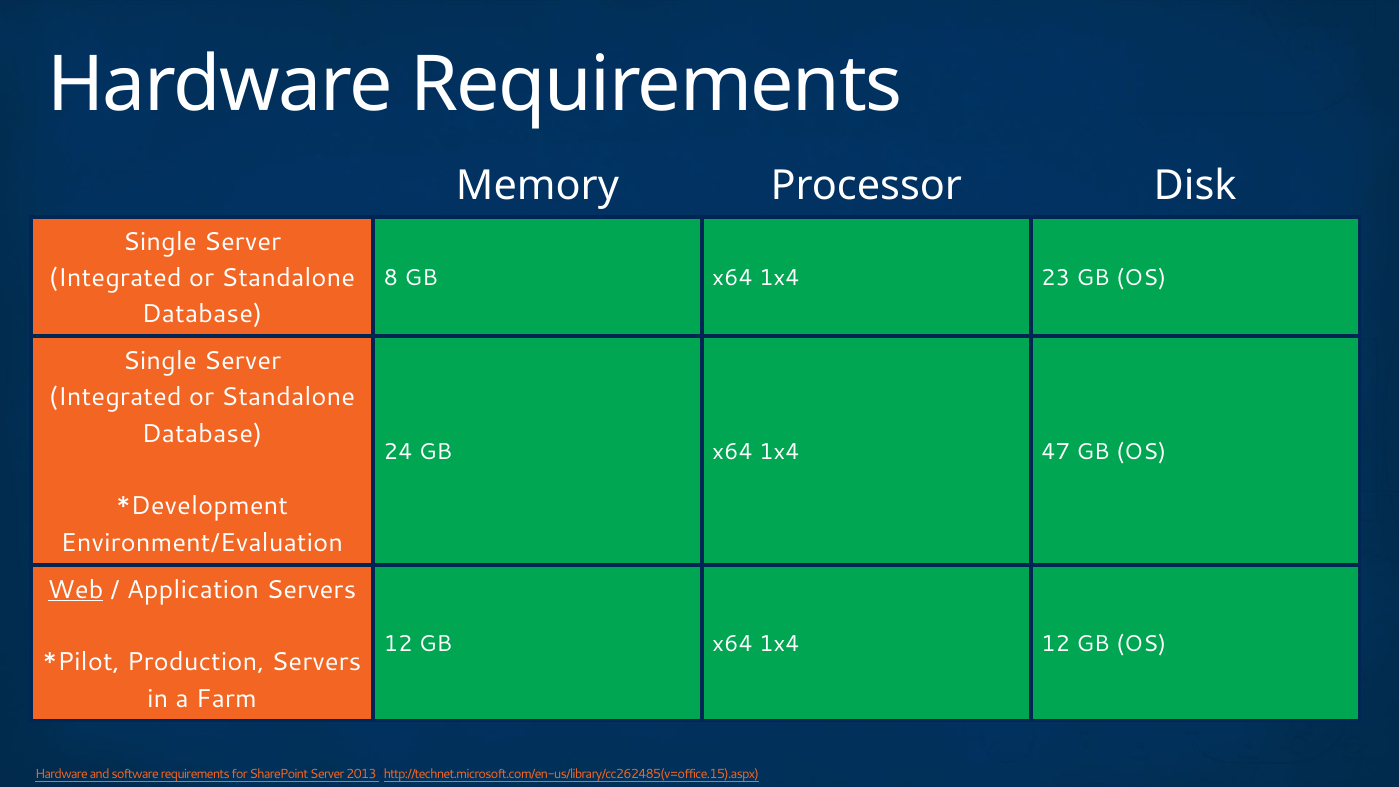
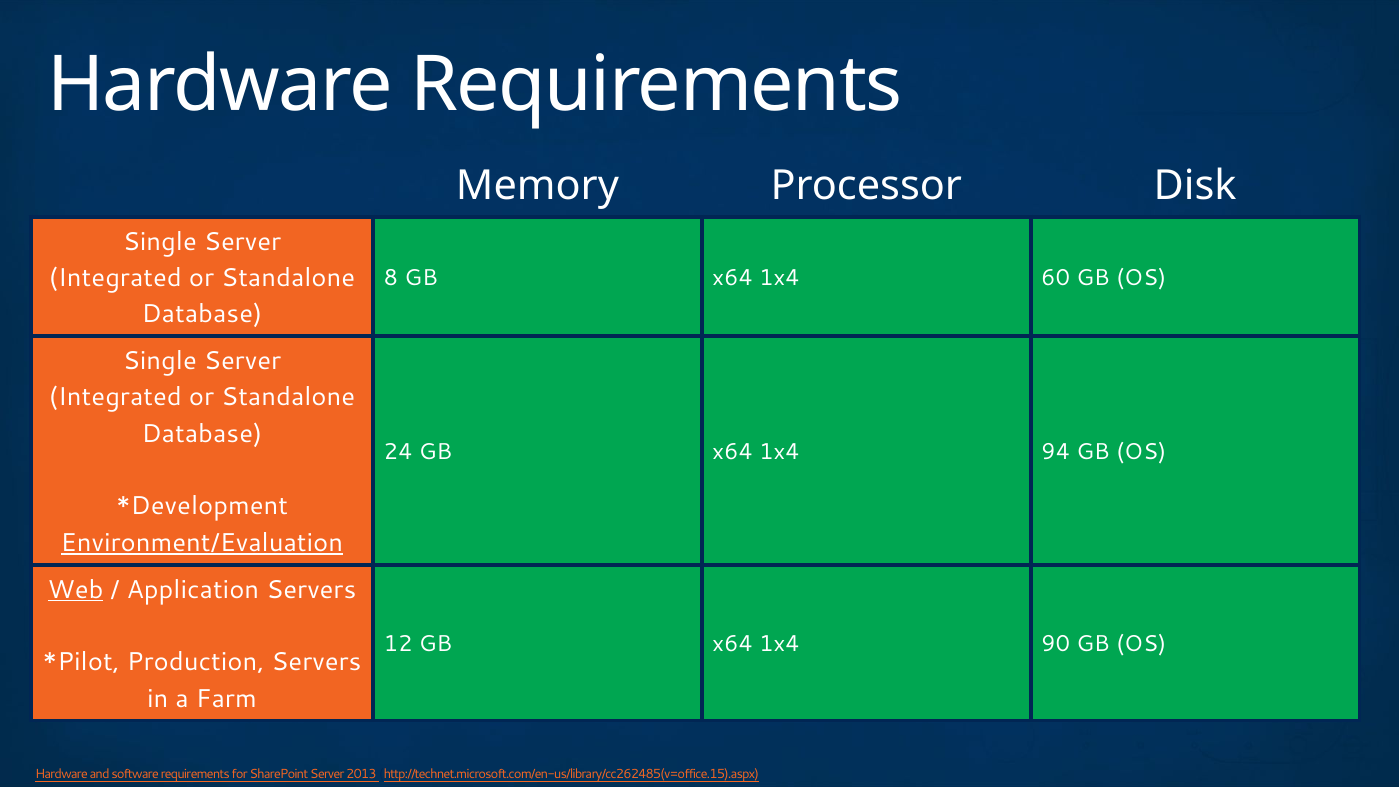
23: 23 -> 60 (1056, 278)
47: 47 -> 94 (1056, 452)
Environment/Evaluation underline: none -> present (202, 543)
1x4 12: 12 -> 90 (1056, 644)
